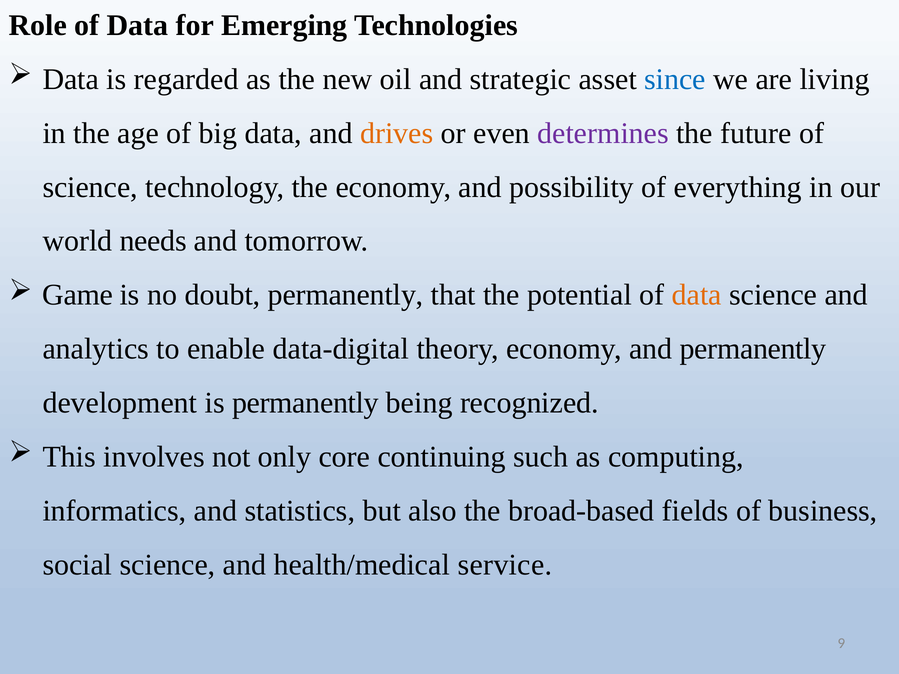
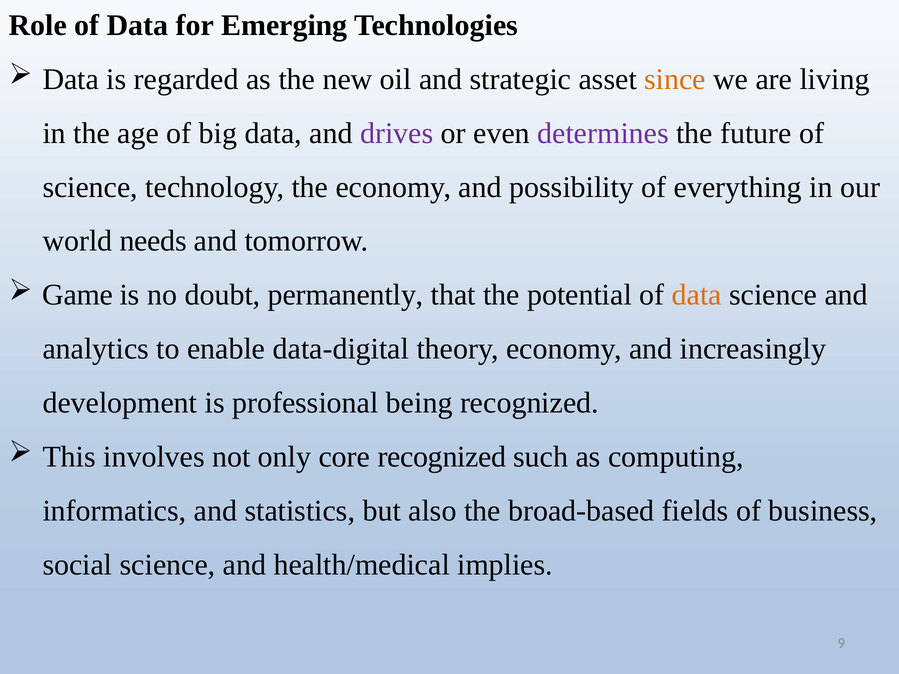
since colour: blue -> orange (675, 79)
drives colour: orange -> purple (397, 133)
and permanently: permanently -> increasingly (753, 349)
is permanently: permanently -> professional (305, 403)
core continuing: continuing -> recognized (442, 457)
service: service -> implies (505, 565)
